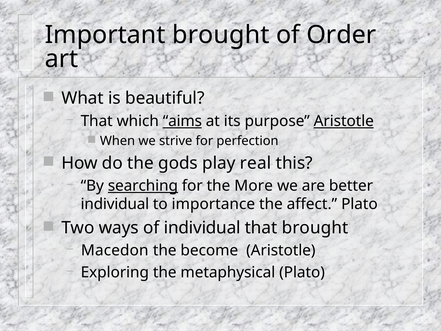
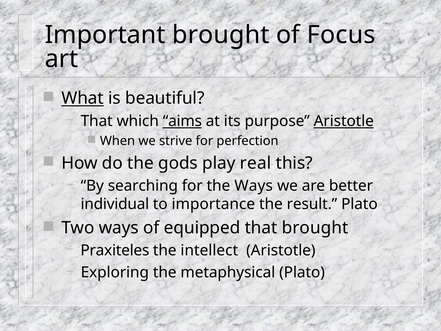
Order: Order -> Focus (341, 35)
What underline: none -> present (83, 98)
searching underline: present -> none (143, 186)
the More: More -> Ways (254, 186)
affect: affect -> result (312, 204)
of individual: individual -> equipped (202, 228)
Macedon: Macedon -> Praxiteles (115, 250)
become: become -> intellect (209, 250)
